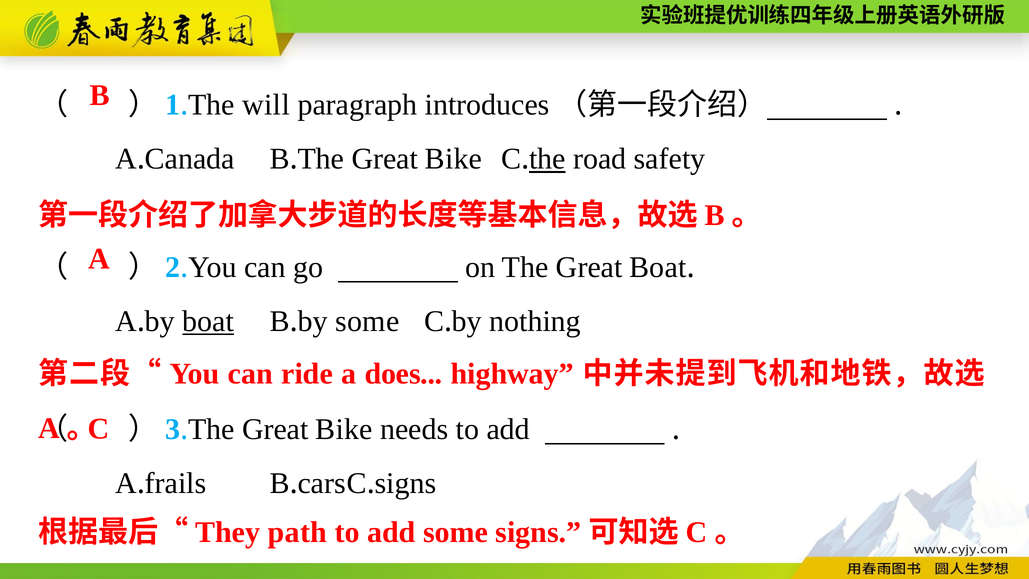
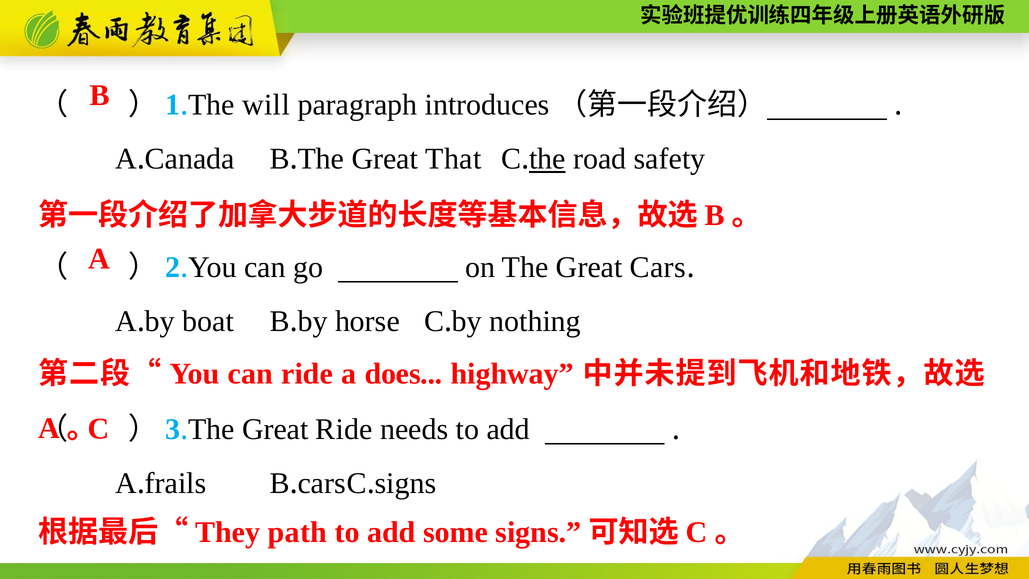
Bike: Bike -> That (453, 159)
Great Boat: Boat -> Cars (658, 267)
boat underline: present -> none (208, 321)
some: some -> horse (367, 321)
Bike: Bike -> Ride (344, 429)
